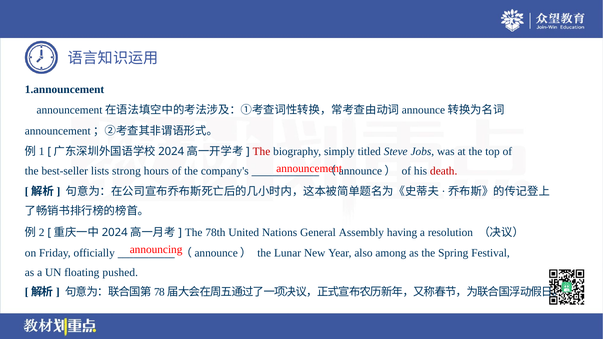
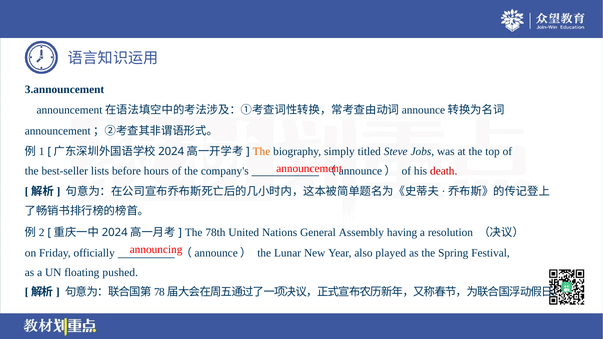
1.announcement: 1.announcement -> 3.announcement (65, 89)
The colour: red -> orange (262, 152)
strong: strong -> before (126, 171)
among: among -> played (391, 253)
